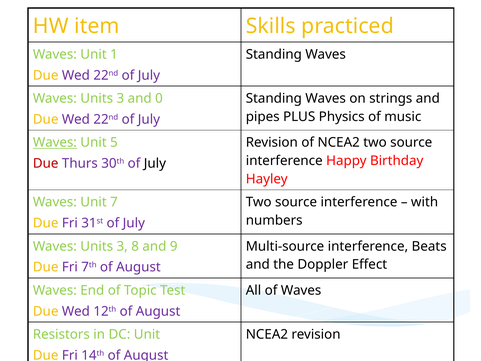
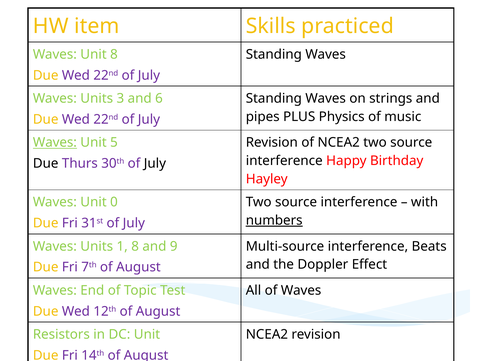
Unit 1: 1 -> 8 (114, 54)
0: 0 -> 6 (159, 98)
Due colour: red -> black (46, 163)
7: 7 -> 0 (114, 202)
numbers underline: none -> present (274, 220)
3: 3 -> 1 (122, 246)
